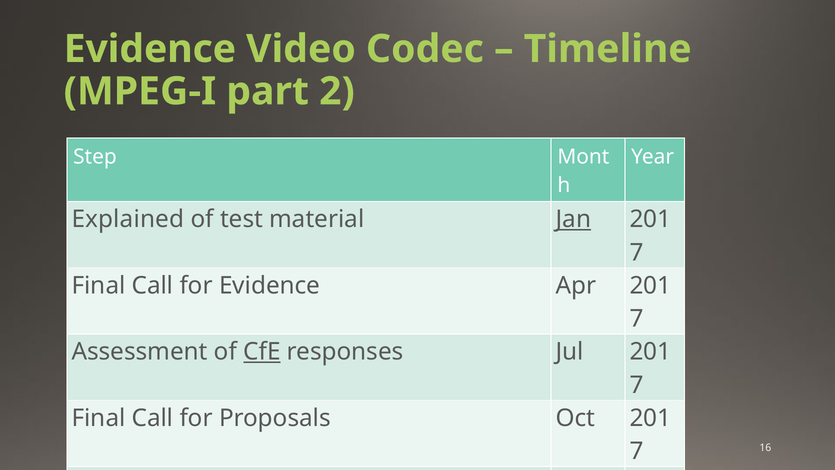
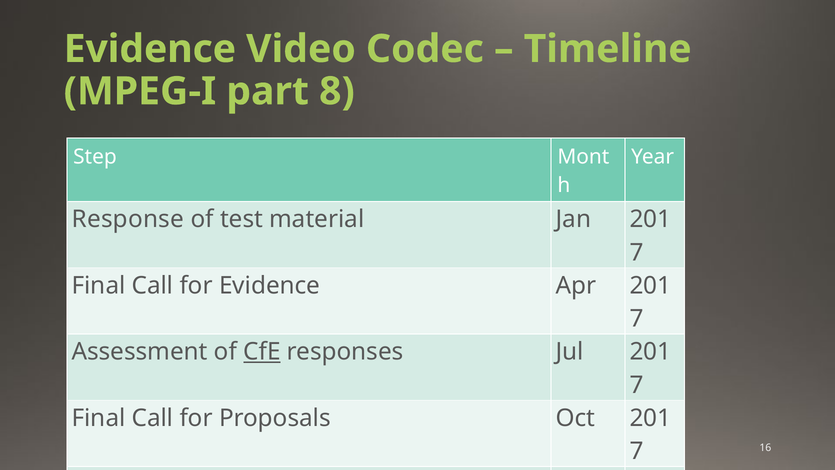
part 2: 2 -> 8 (337, 91)
Explained: Explained -> Response (128, 219)
Jan underline: present -> none (573, 219)
